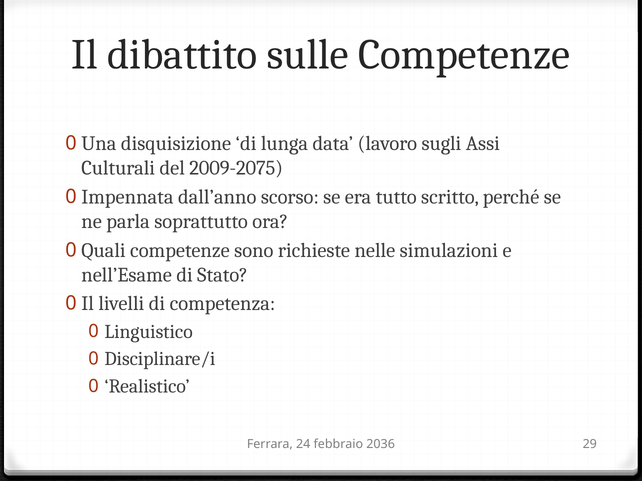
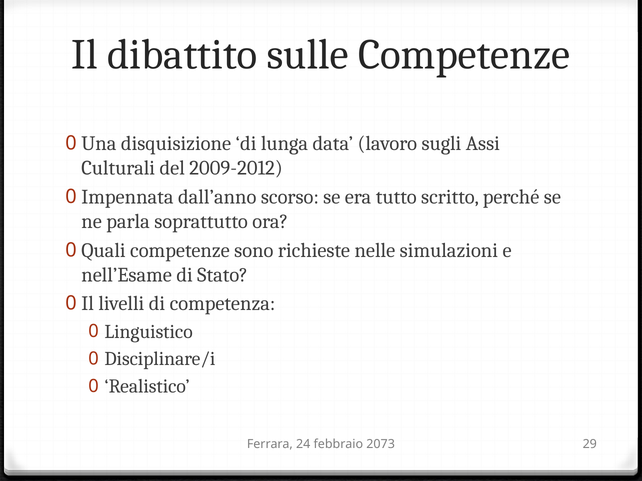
2009-2075: 2009-2075 -> 2009-2012 (236, 168)
2036: 2036 -> 2073 (381, 444)
